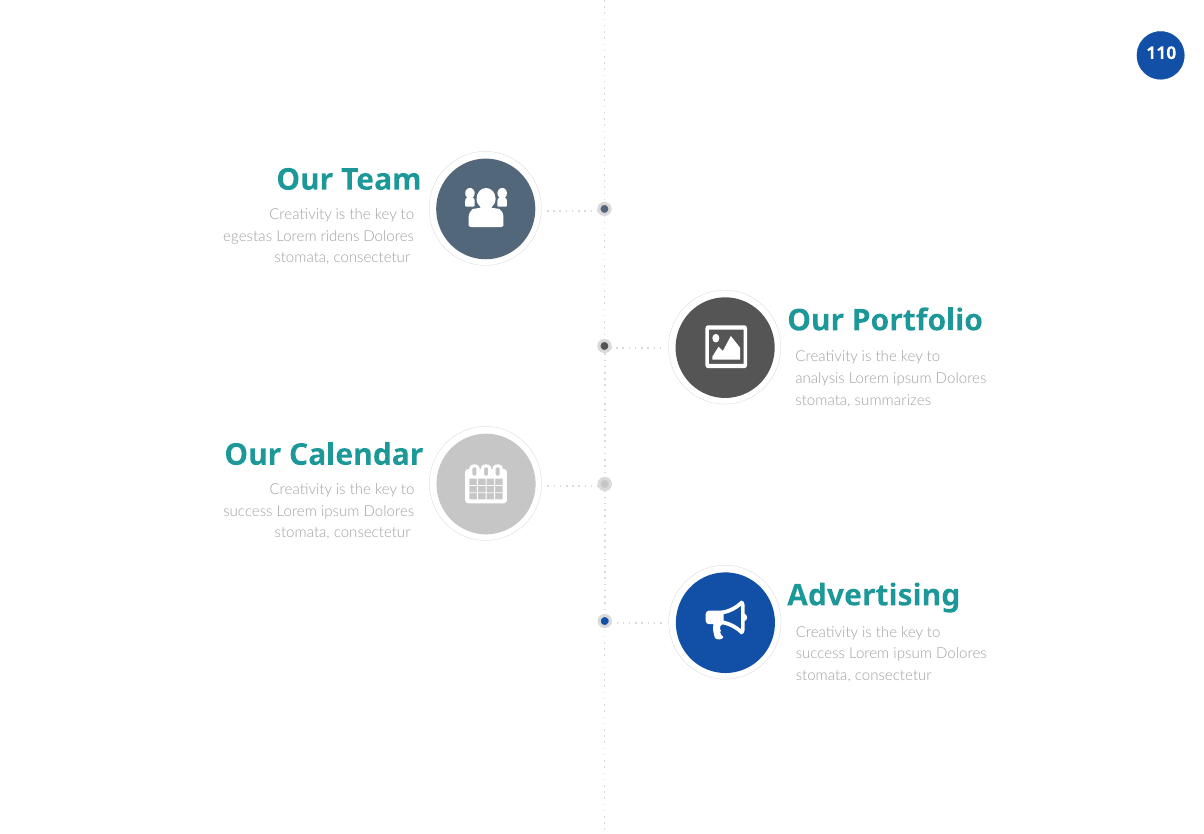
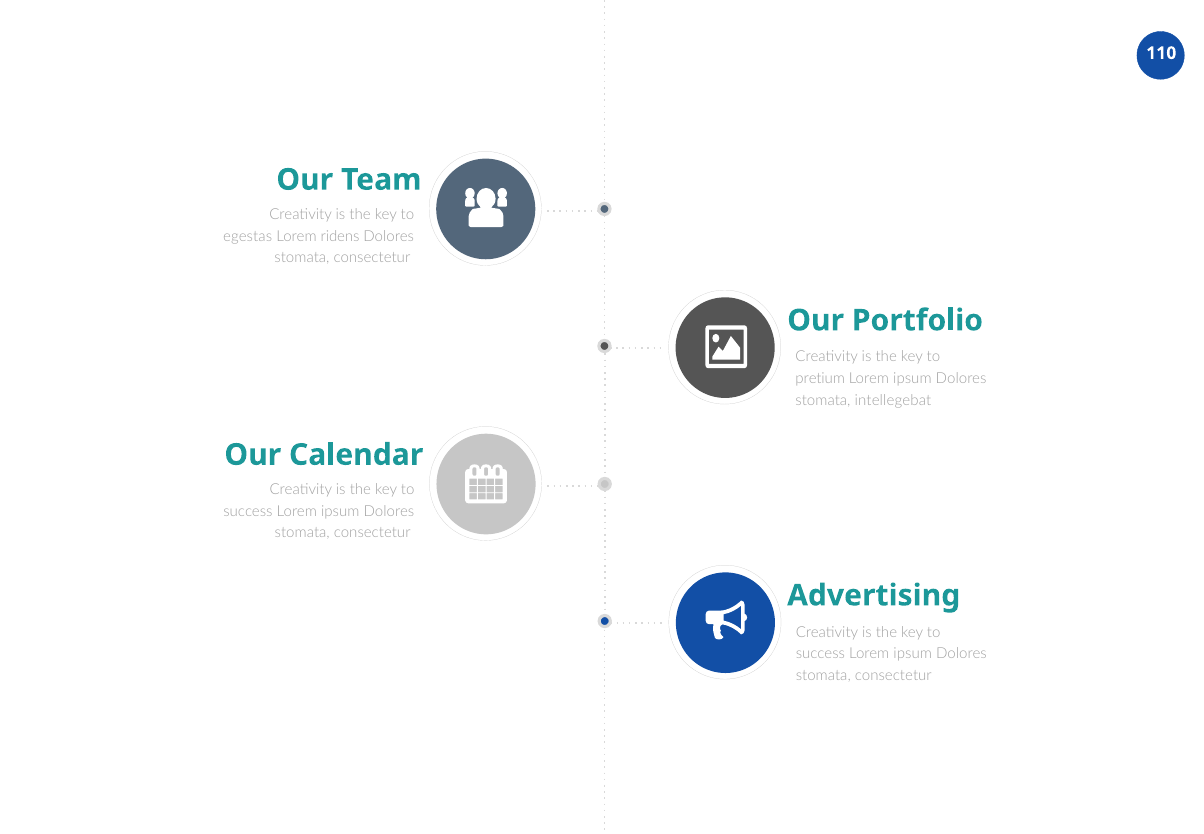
analysis: analysis -> pretium (820, 379)
summarizes: summarizes -> intellegebat (893, 400)
